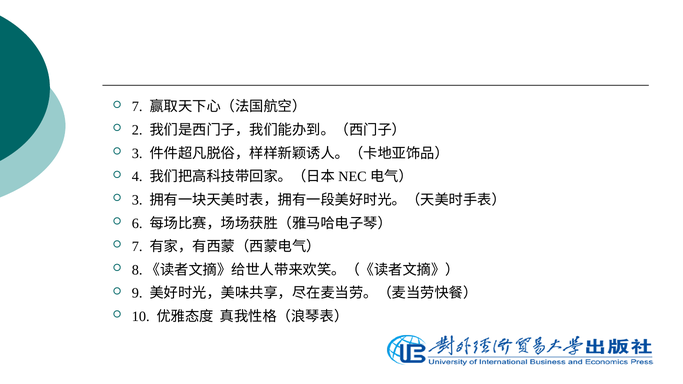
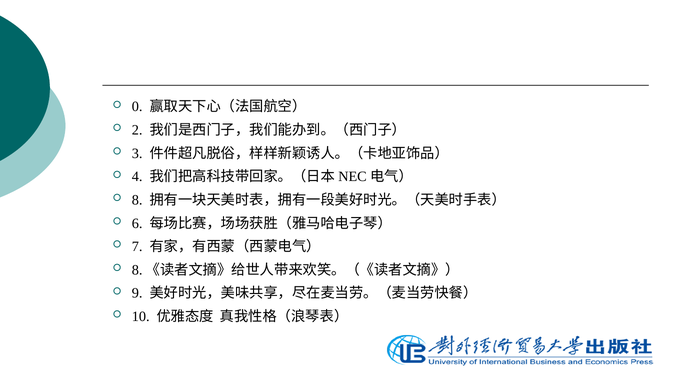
7: 7 -> 0 (137, 107)
3: 3 -> 8 (137, 200)
